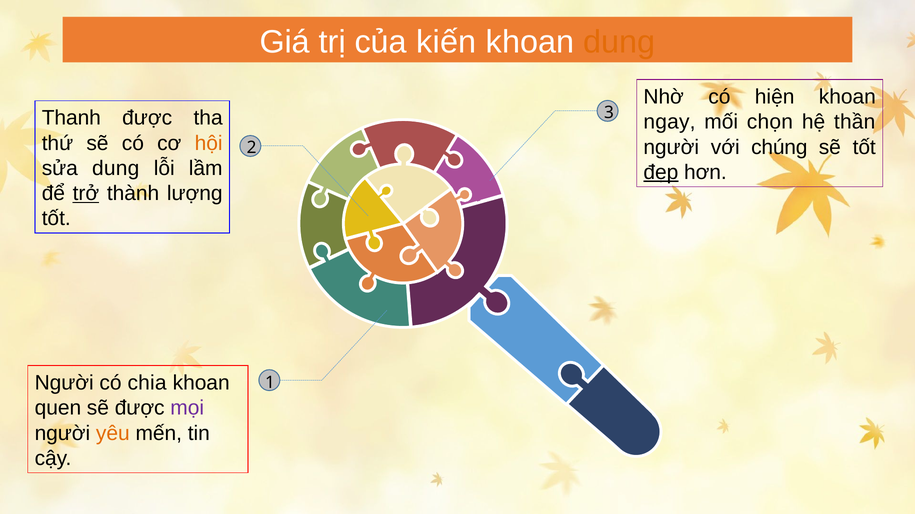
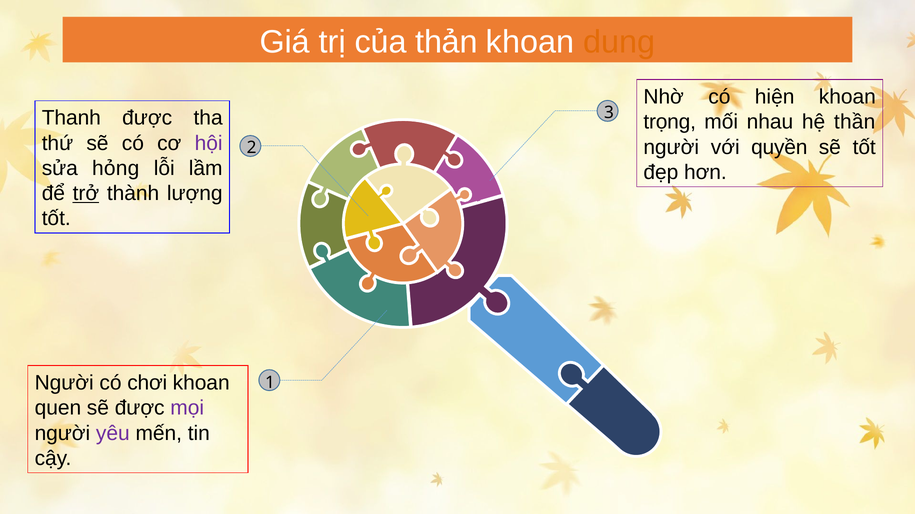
kiến: kiến -> thản (447, 42)
ngay: ngay -> trọng (670, 122)
chọn: chọn -> nhau (770, 122)
hội colour: orange -> purple (209, 143)
chúng: chúng -> quyền (779, 147)
sửa dung: dung -> hỏng (116, 169)
đẹp underline: present -> none (661, 172)
chia: chia -> chơi (147, 383)
yêu colour: orange -> purple (113, 434)
